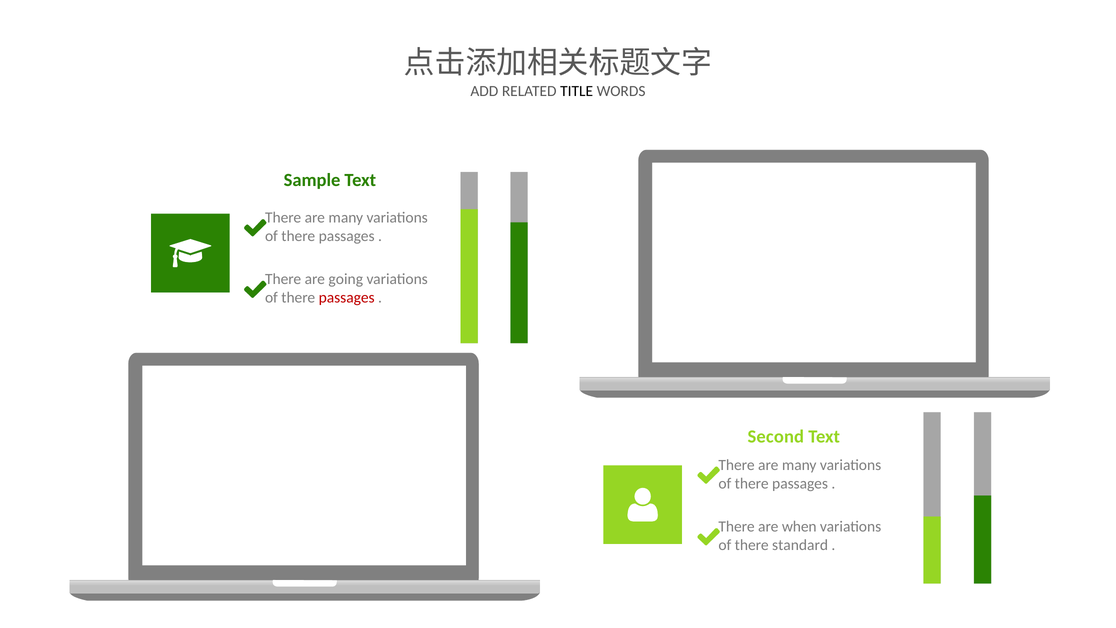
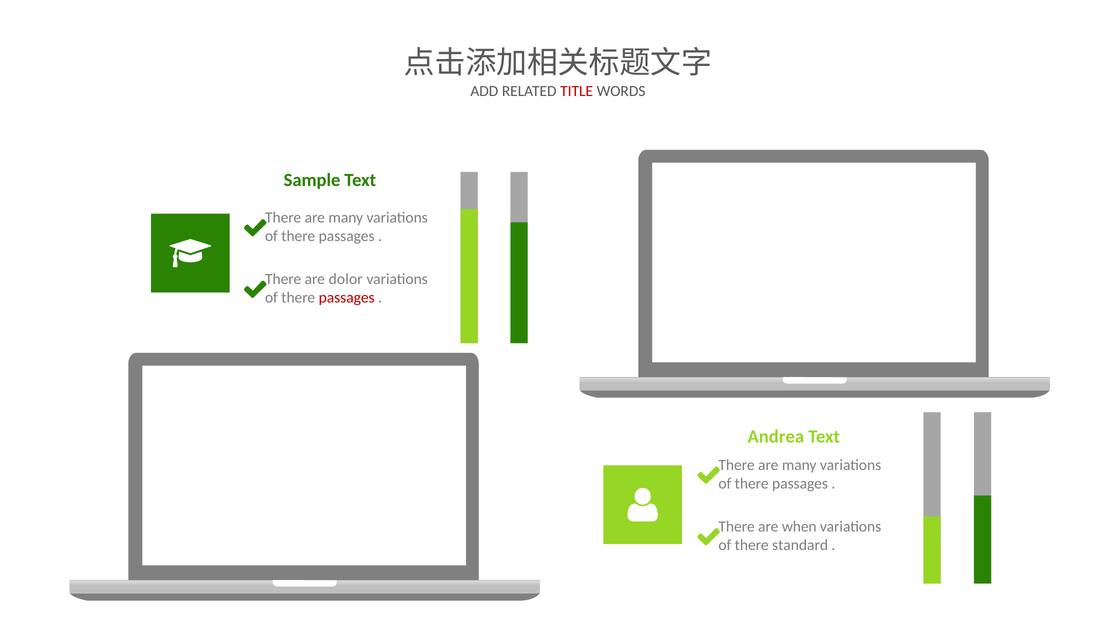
TITLE colour: black -> red (577, 91)
going: going -> dolor (346, 279)
Second: Second -> Andrea (776, 436)
